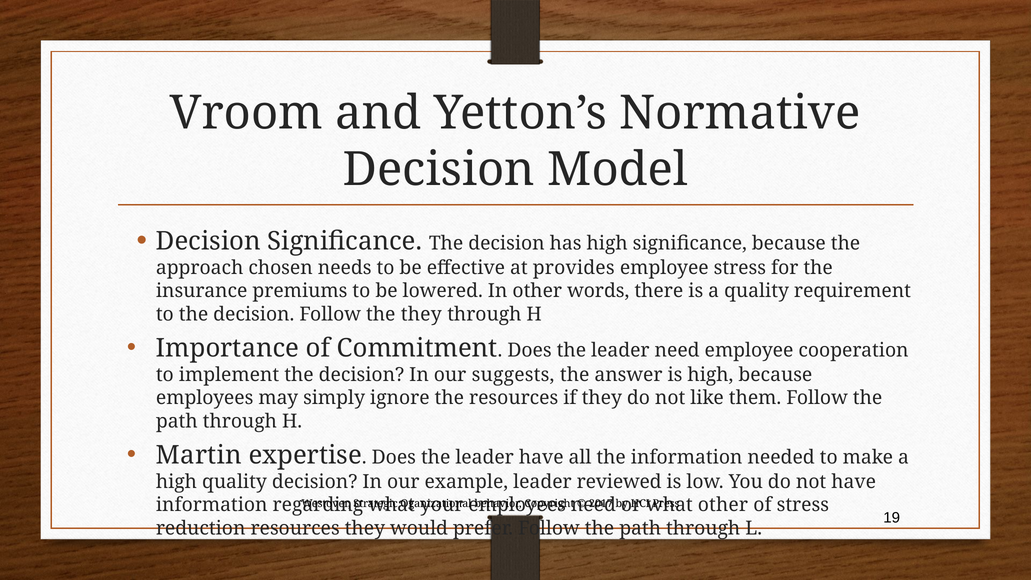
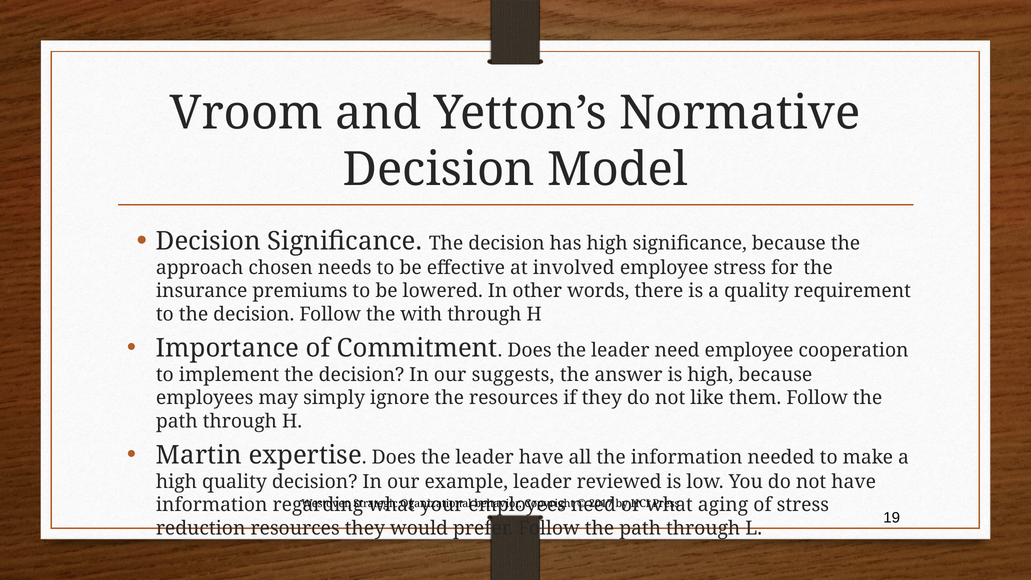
provides: provides -> involved (574, 268)
the they: they -> with (421, 314)
other: other -> aging (723, 505)
